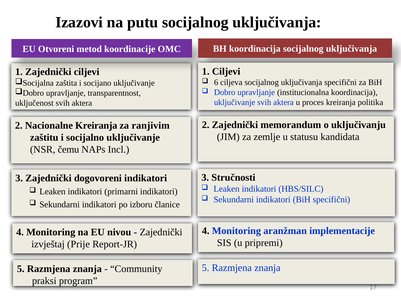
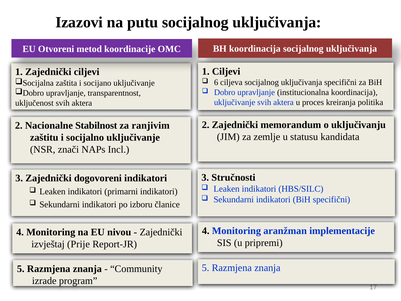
Nacionalne Kreiranja: Kreiranja -> Stabilnost (96, 125)
čemu: čemu -> znači (68, 149)
praksi: praksi -> izrade (44, 281)
